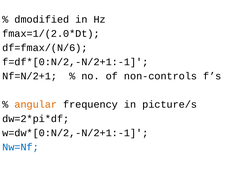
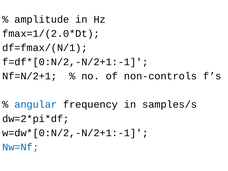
dmodified: dmodified -> amplitude (42, 19)
df=fmax/(N/6: df=fmax/(N/6 -> df=fmax/(N/1 (45, 48)
angular colour: orange -> blue (36, 104)
picture/s: picture/s -> samples/s (170, 104)
